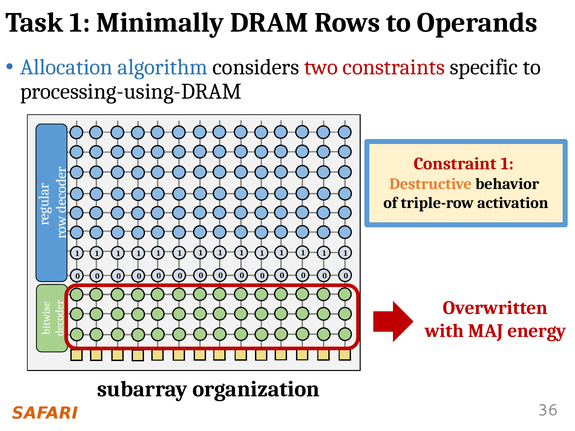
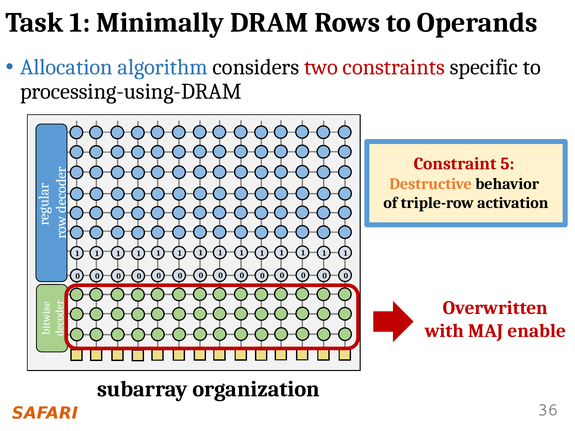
Constraint 1: 1 -> 5 (507, 164)
energy: energy -> enable (537, 331)
